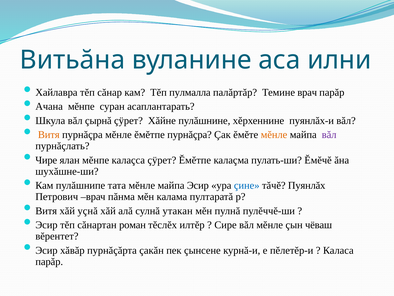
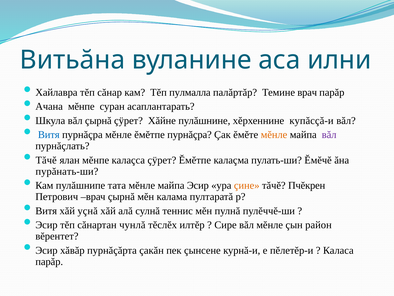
пуянлăх-и: пуянлăх-и -> купăсçă-и (312, 120)
Витя colour: orange -> blue (49, 135)
Чире: Чире -> Тăчĕ (46, 160)
шухăшне-ши: шухăшне-ши -> пурăнать-ши (67, 171)
çине colour: blue -> orange (247, 185)
Пуянлăх: Пуянлăх -> Пчĕкрен (307, 185)
врач пăнма: пăнма -> çырнă (121, 196)
утакан: утакан -> теннис (178, 210)
роман: роман -> чунлă (132, 225)
чёваш: чёваш -> район (318, 225)
